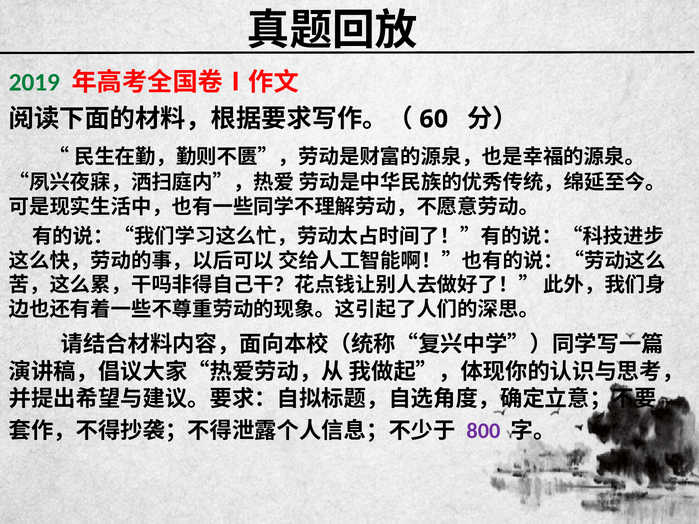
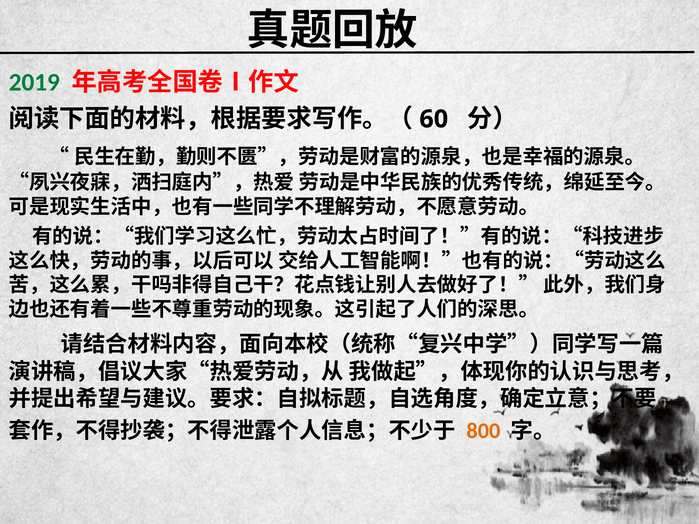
800 colour: purple -> orange (483, 431)
